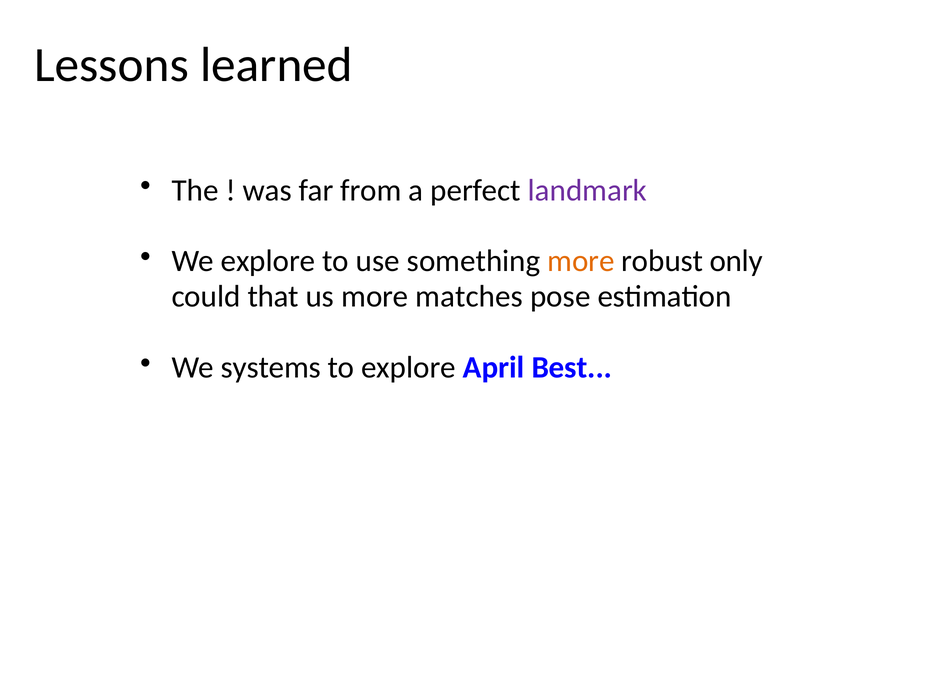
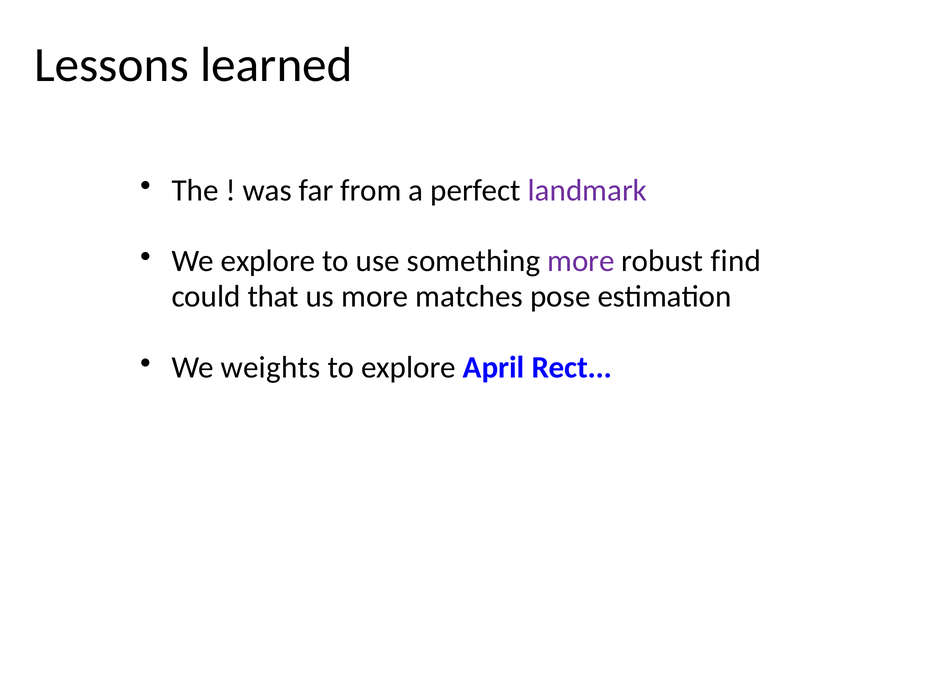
more colour: orange -> purple (581, 261)
only: only -> find (736, 261)
systems: systems -> weights (271, 367)
Best: Best -> Rect (572, 367)
